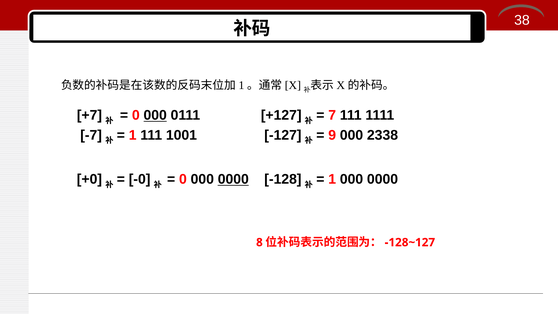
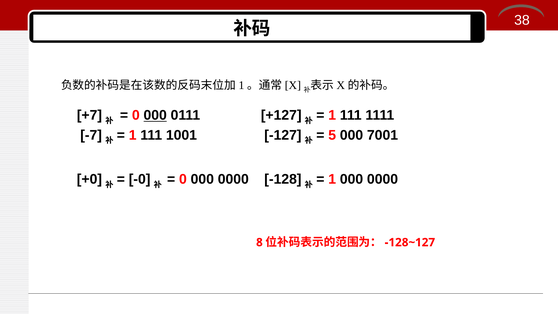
7: 7 -> 1 (332, 115)
9: 9 -> 5 (332, 135)
2338: 2338 -> 7001 (383, 135)
0000 underline: present -> none (233, 179)
